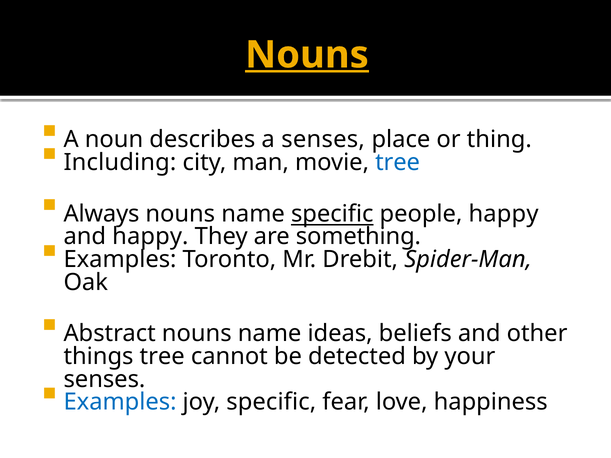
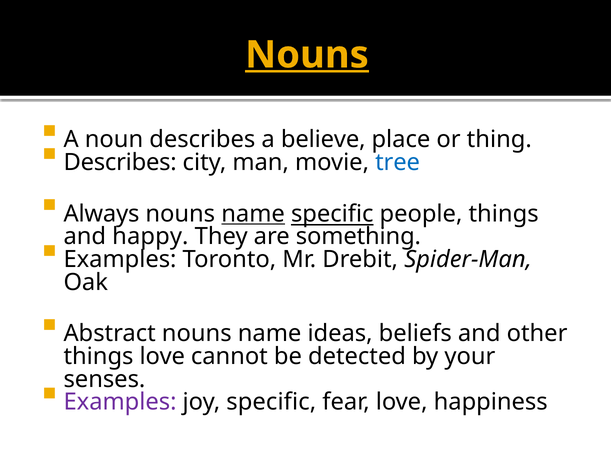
a senses: senses -> believe (323, 140)
Including: Including -> Describes (120, 163)
name underline: none -> present (253, 214)
people happy: happy -> things (504, 214)
things tree: tree -> love (162, 357)
Examples colour: blue -> purple (120, 402)
